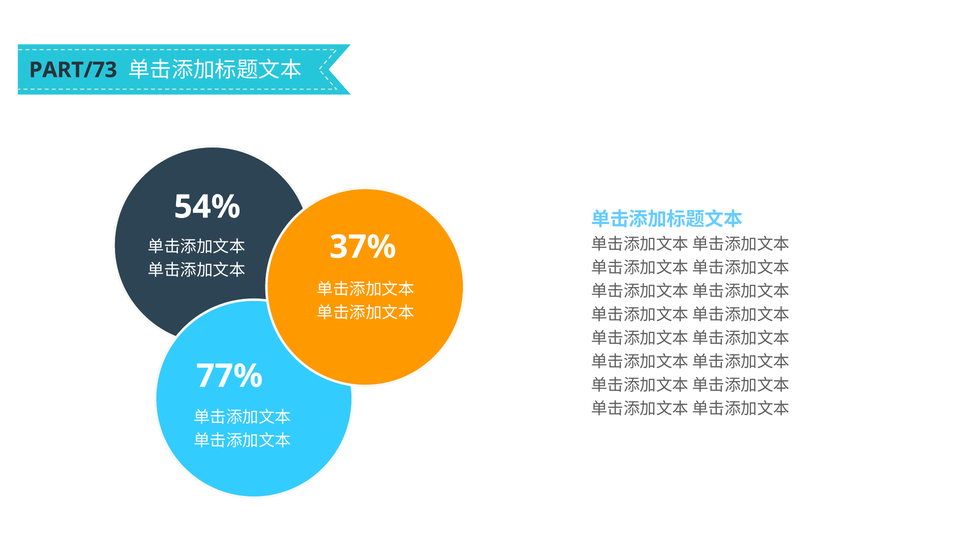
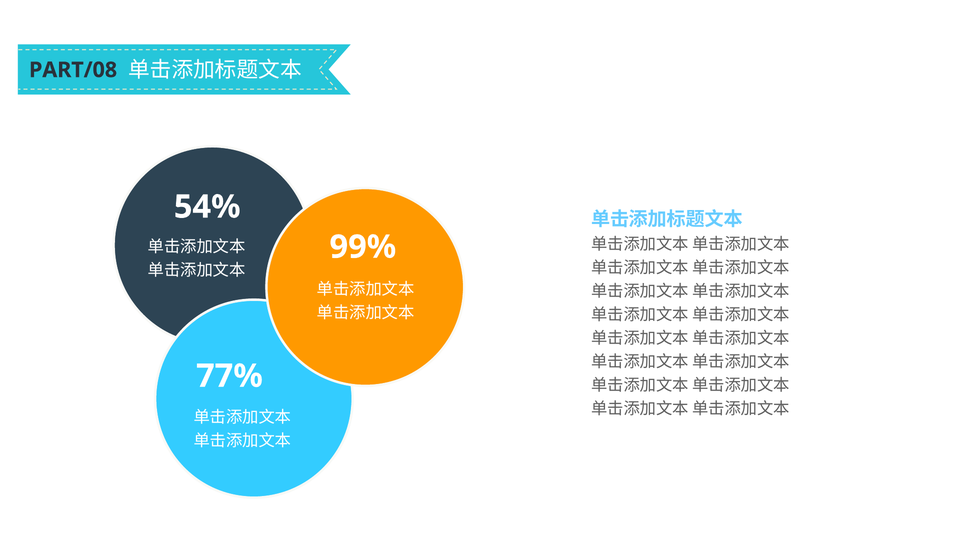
PART/73: PART/73 -> PART/08 (73, 70)
37%: 37% -> 99% (363, 247)
